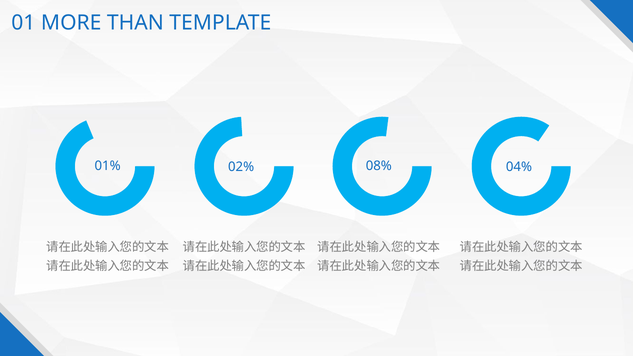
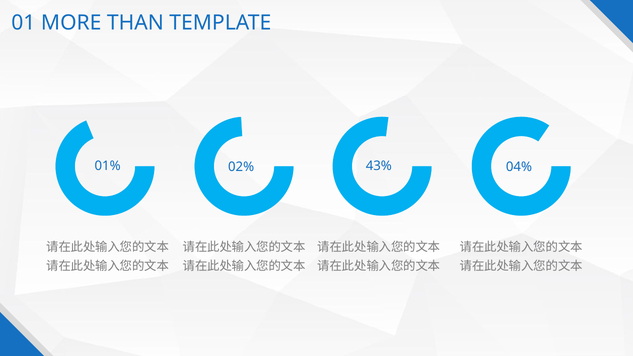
08%: 08% -> 43% (379, 166)
